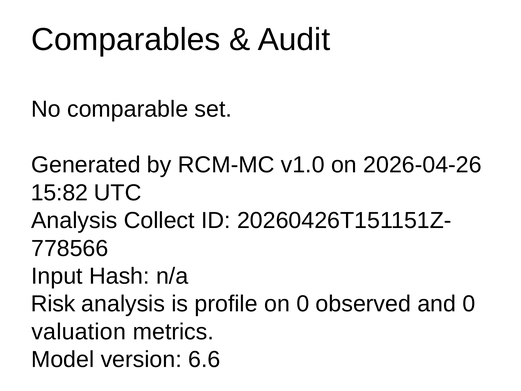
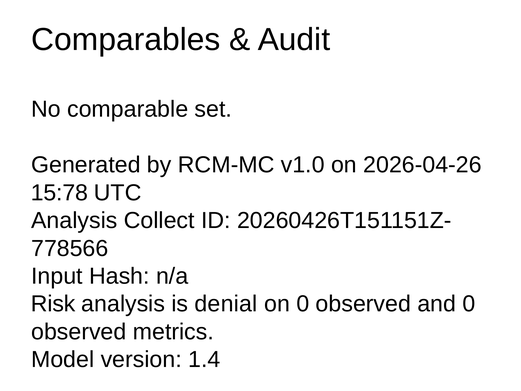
15:82: 15:82 -> 15:78 (59, 193)
profile: profile -> denial (226, 304)
valuation: valuation -> observed (79, 332)
6.6: 6.6 -> 1.4 (204, 359)
